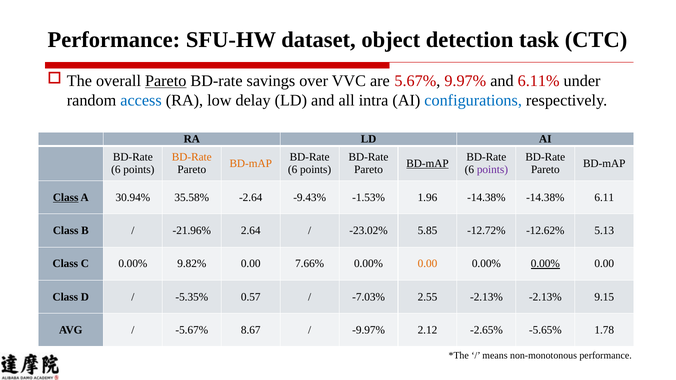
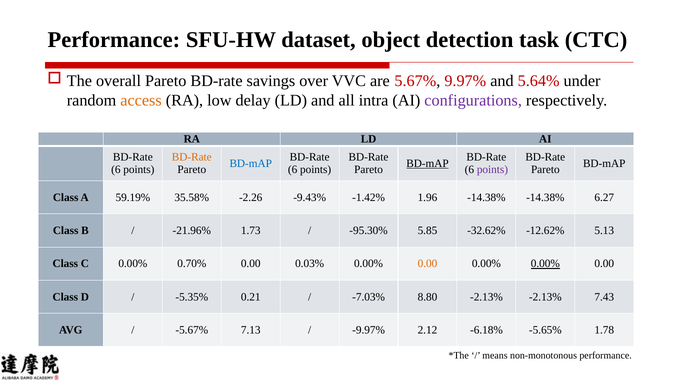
Pareto underline: present -> none (166, 81)
6.11%: 6.11% -> 5.64% (539, 81)
access colour: blue -> orange (141, 100)
configurations colour: blue -> purple (473, 100)
BD-mAP colour: orange -> blue (251, 164)
Class underline: present -> none (66, 198)
30.94%: 30.94% -> 59.19% (133, 198)
-2.64: -2.64 -> -2.26 (251, 198)
-1.53%: -1.53% -> -1.42% (369, 198)
6.11: 6.11 -> 6.27 (604, 198)
2.64: 2.64 -> 1.73 (251, 231)
-23.02%: -23.02% -> -95.30% (369, 231)
-12.72%: -12.72% -> -32.62% (486, 231)
9.82%: 9.82% -> 0.70% (192, 264)
7.66%: 7.66% -> 0.03% (310, 264)
0.57: 0.57 -> 0.21 (251, 297)
2.55: 2.55 -> 8.80 (427, 297)
9.15: 9.15 -> 7.43 (604, 297)
8.67: 8.67 -> 7.13 (251, 330)
-2.65%: -2.65% -> -6.18% (486, 330)
